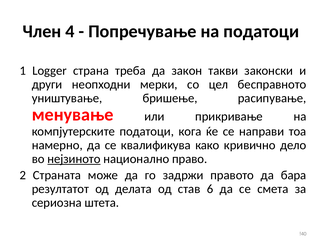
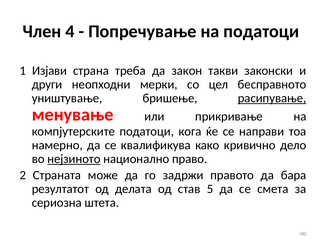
Logger: Logger -> Изјави (50, 70)
расипување underline: none -> present (272, 98)
6: 6 -> 5 (210, 188)
